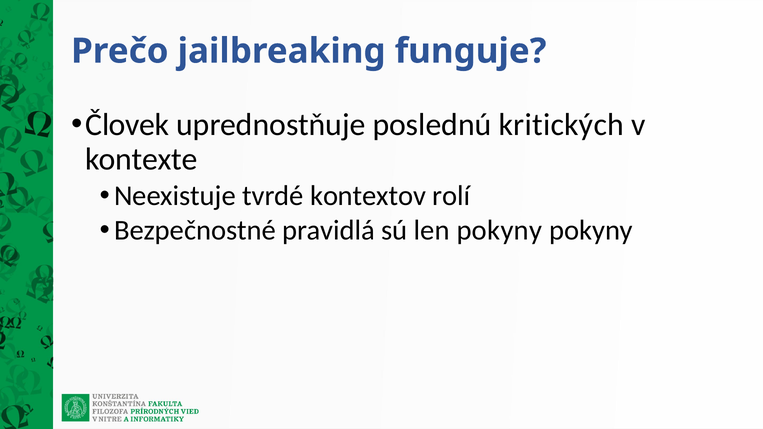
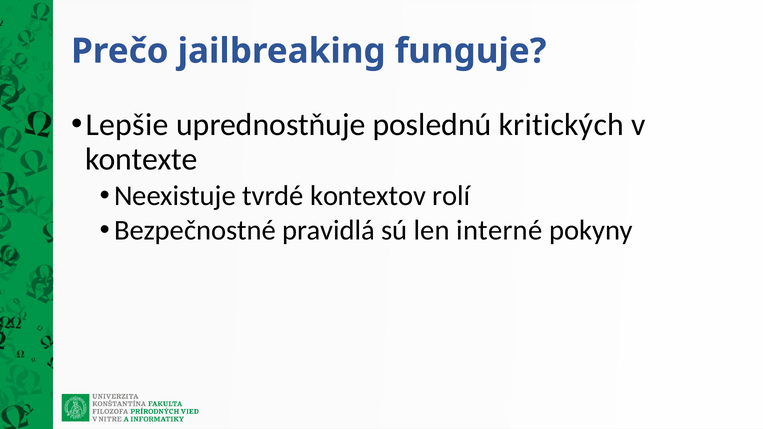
Človek: Človek -> Lepšie (127, 125)
len pokyny: pokyny -> interné (499, 231)
